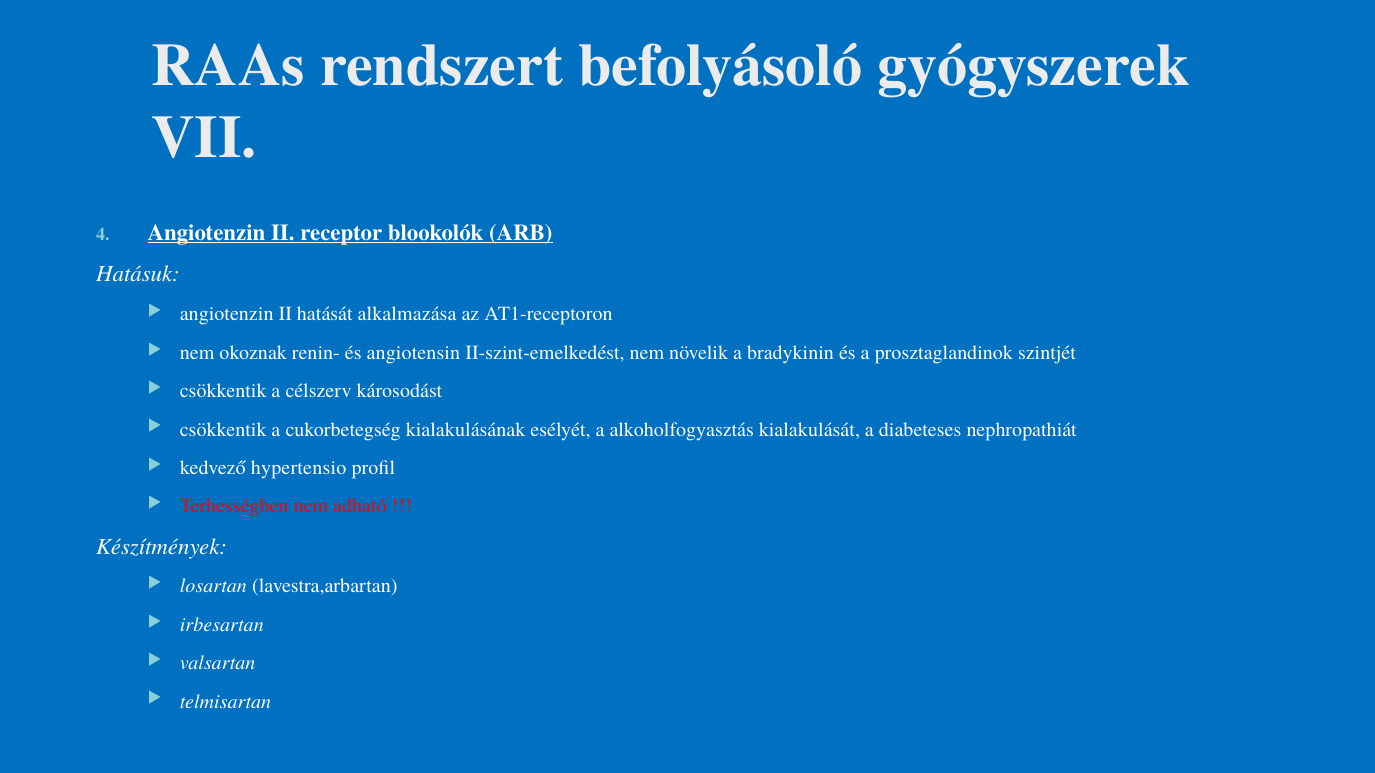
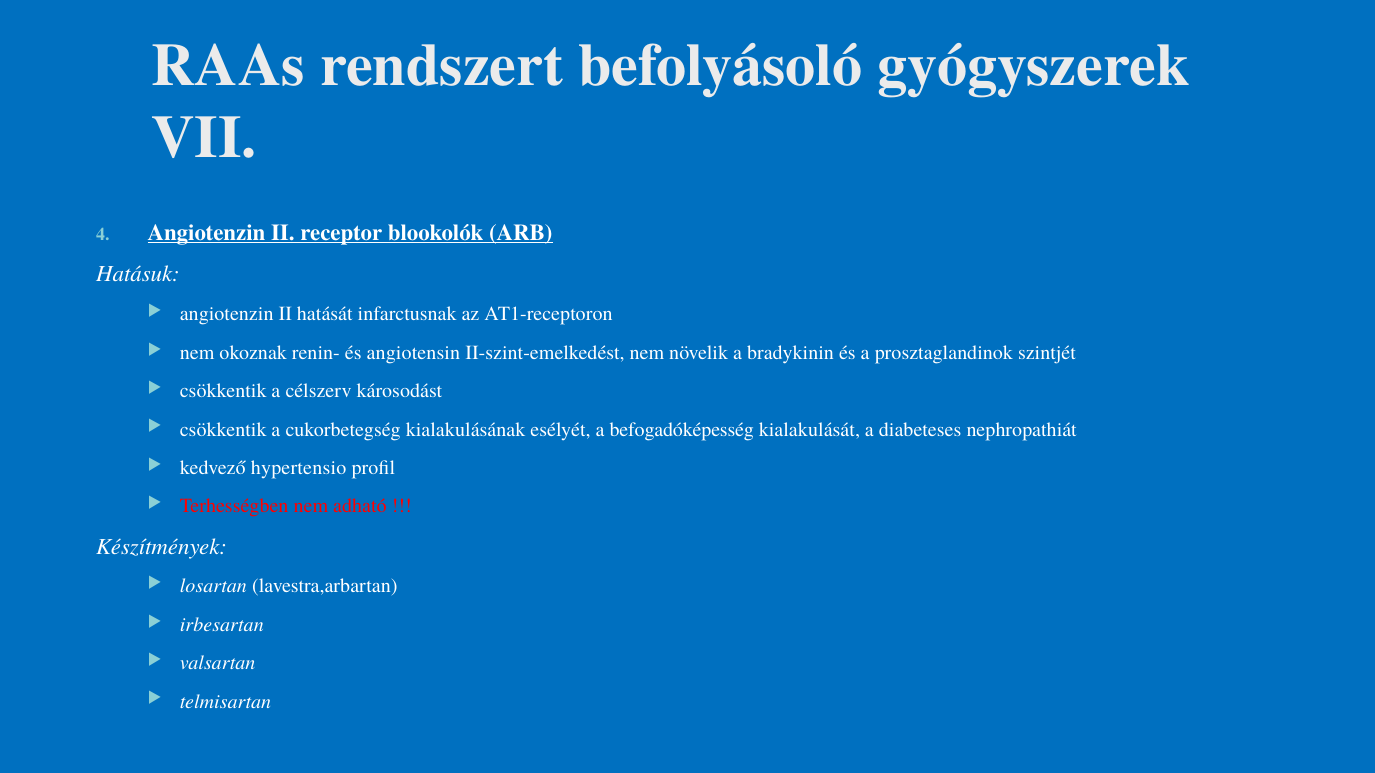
alkalmazása: alkalmazása -> infarctusnak (407, 314)
alkoholfogyasztás: alkoholfogyasztás -> befogadóképesség (682, 430)
